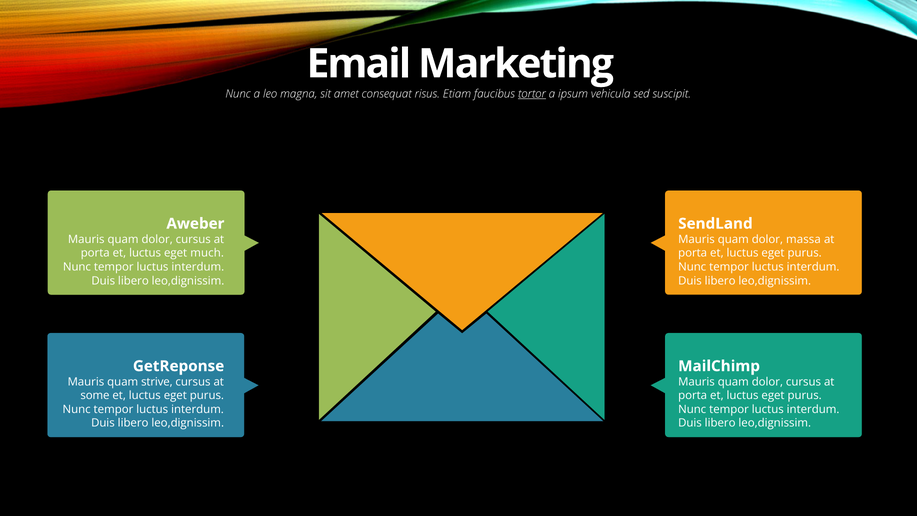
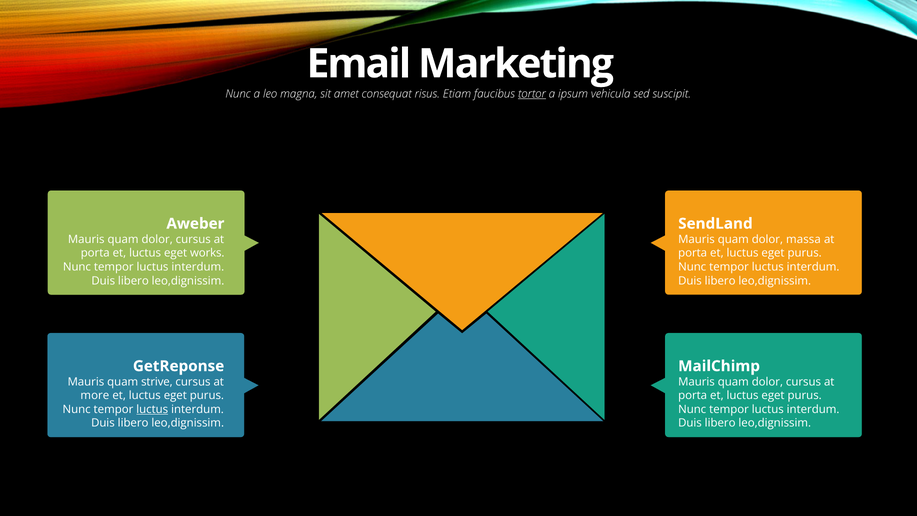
much: much -> works (207, 253)
some: some -> more (95, 396)
luctus underline: none -> present (152, 409)
